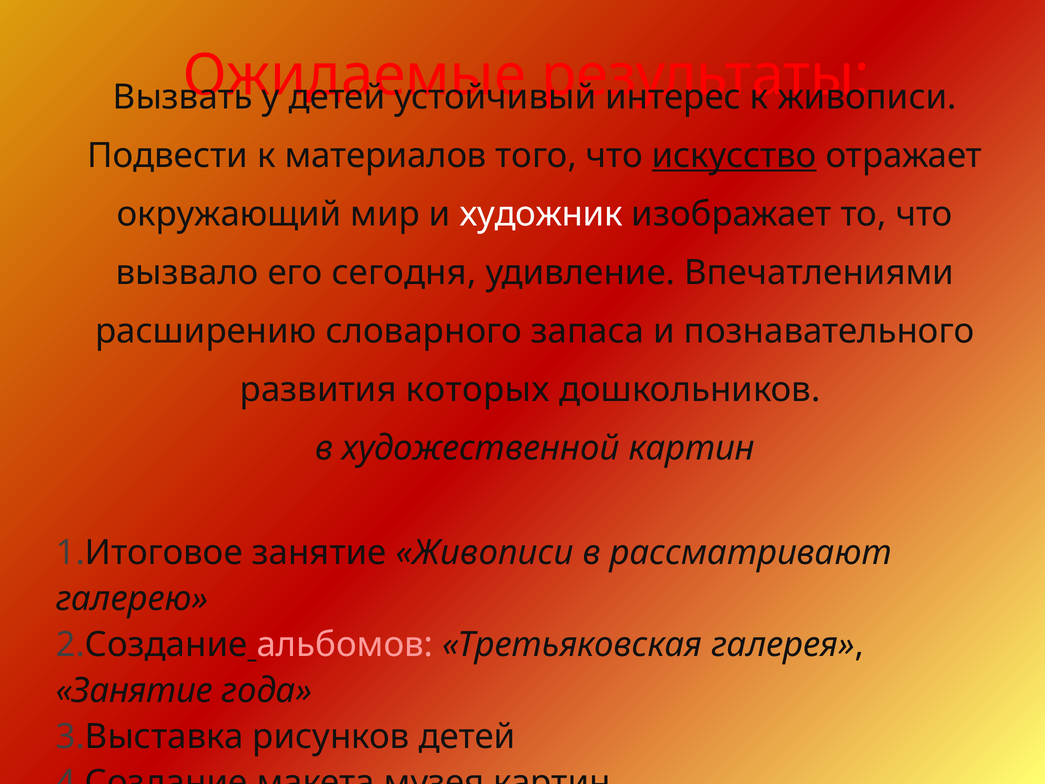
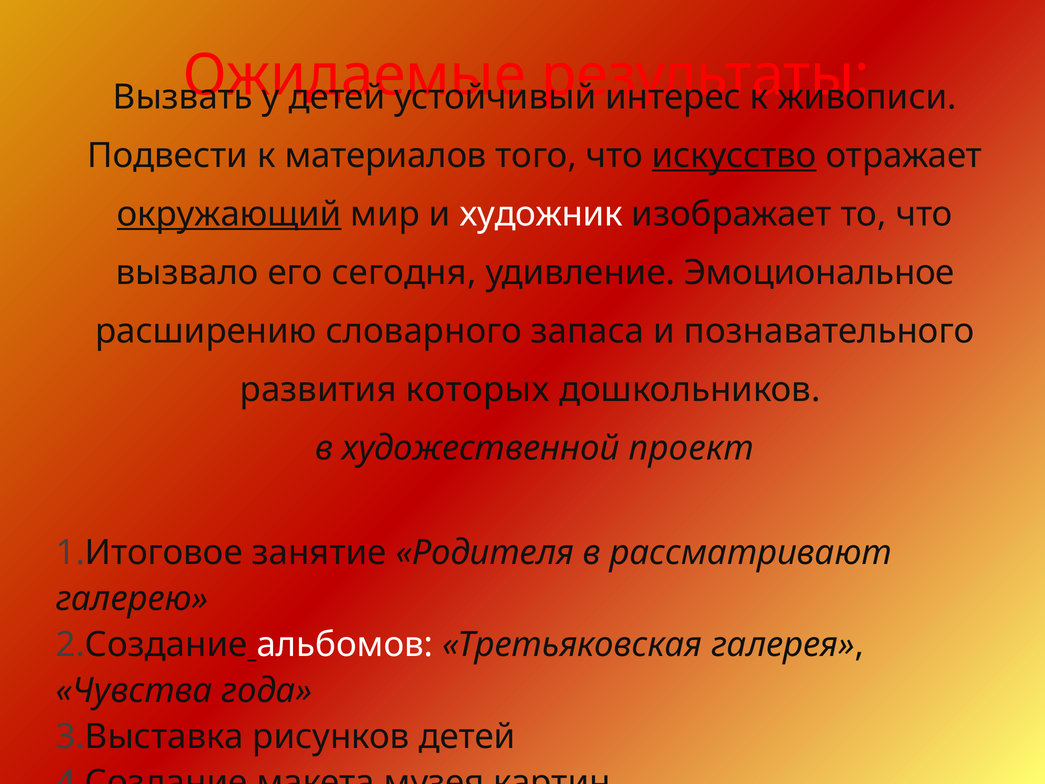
окружающий underline: none -> present (229, 214)
Впечатлениями: Впечатлениями -> Эмоциональное (819, 273)
художественной картин: картин -> проект (691, 448)
занятие Живописи: Живописи -> Родителя (485, 553)
альбомов colour: pink -> white (345, 644)
Занятие: Занятие -> Чувства (134, 690)
